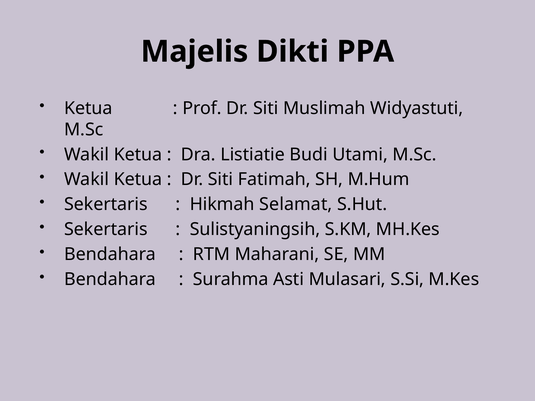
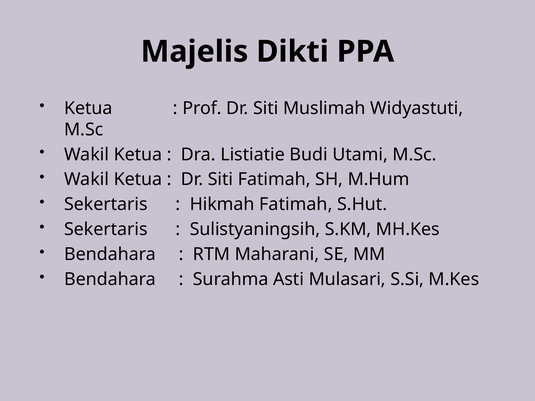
Hikmah Selamat: Selamat -> Fatimah (296, 204)
